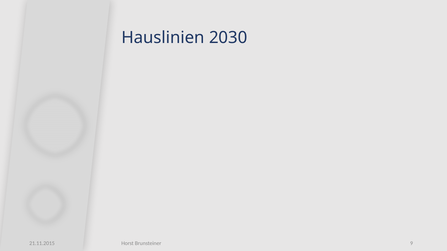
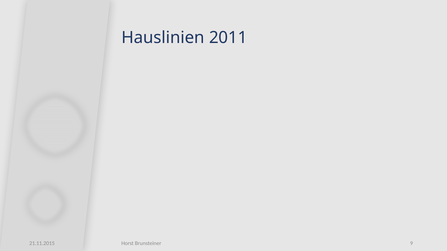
2030: 2030 -> 2011 (228, 38)
